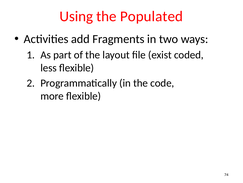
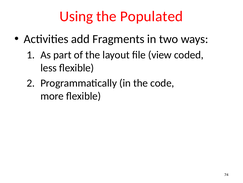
exist: exist -> view (160, 55)
